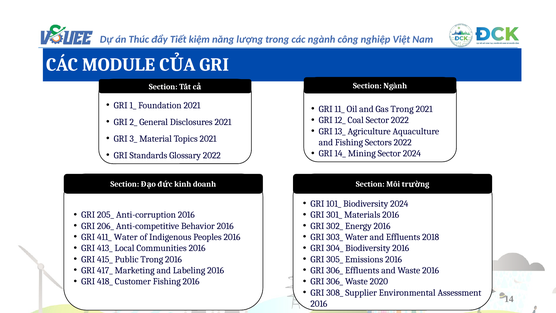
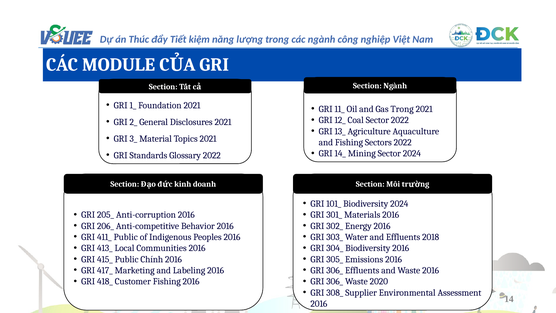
411_ Water: Water -> Public (126, 237)
Public Trong: Trong -> Chính (152, 259)
